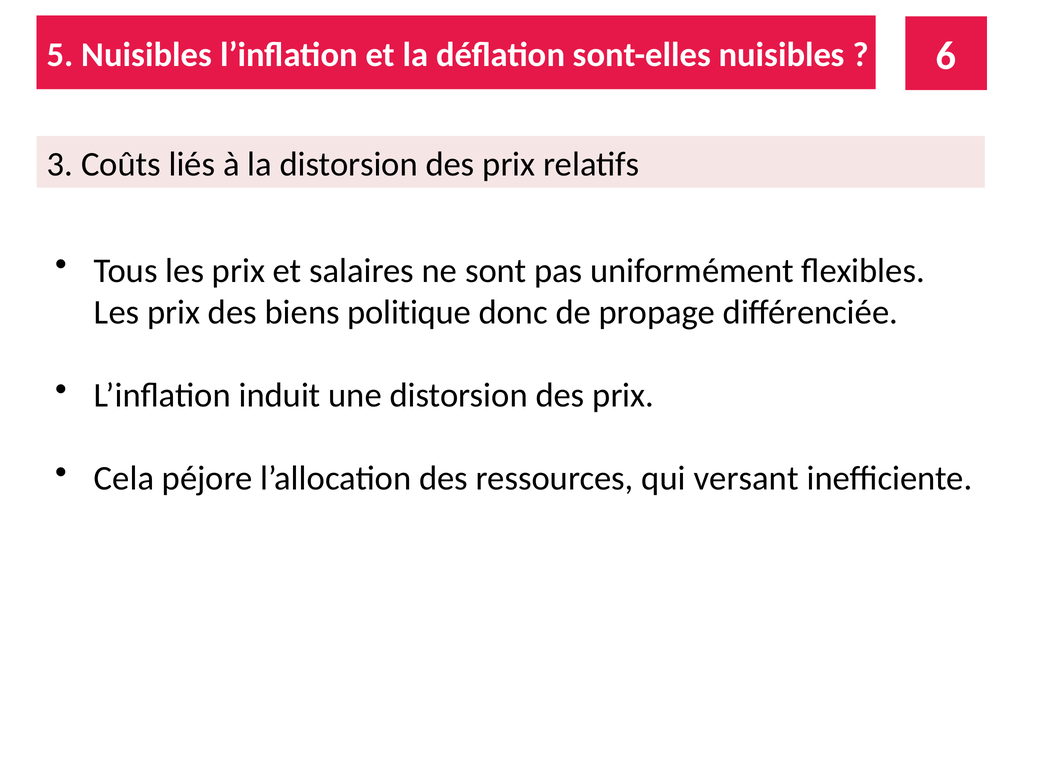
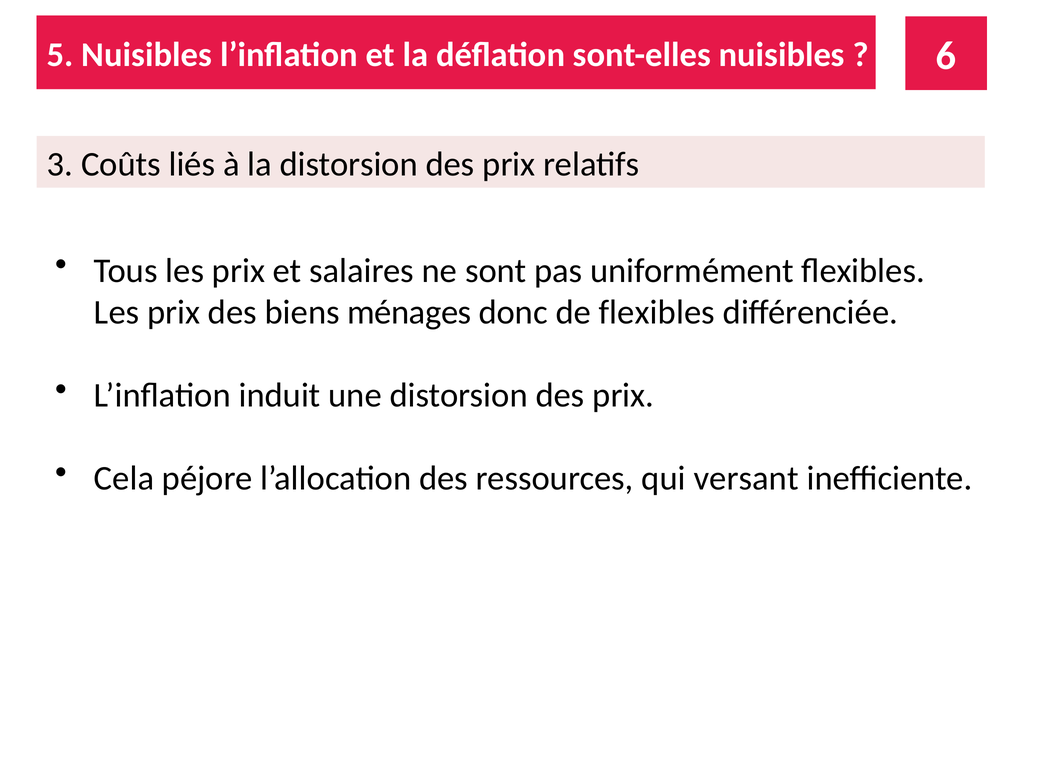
politique: politique -> ménages (409, 312)
de propage: propage -> flexibles (657, 312)
